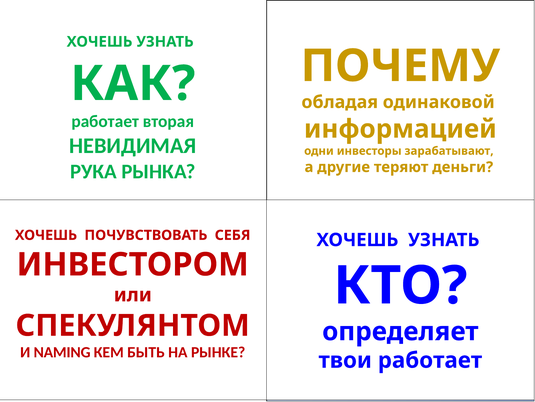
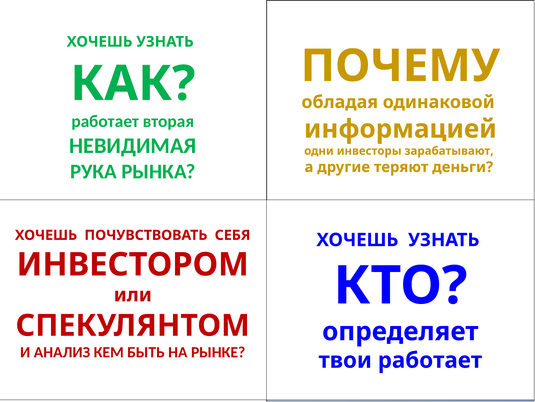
NAMING: NAMING -> АНАЛИЗ (62, 352)
